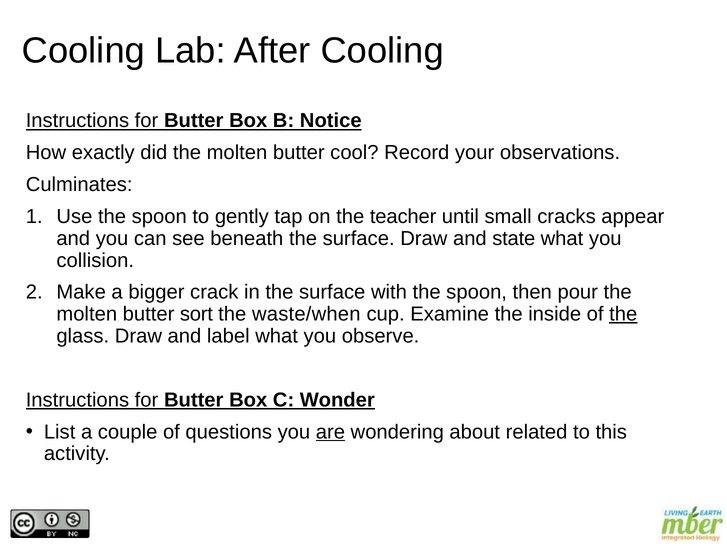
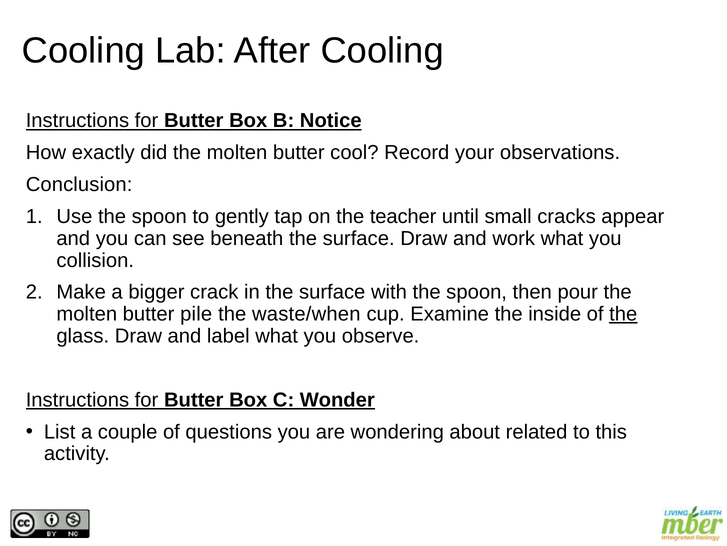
Culminates: Culminates -> Conclusion (79, 184)
state: state -> work (514, 238)
sort: sort -> pile (196, 314)
are underline: present -> none (330, 431)
